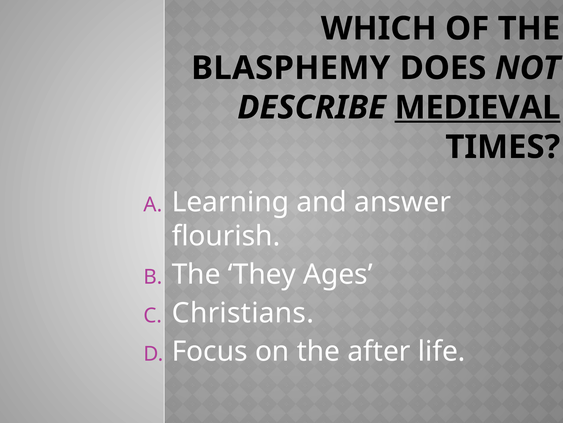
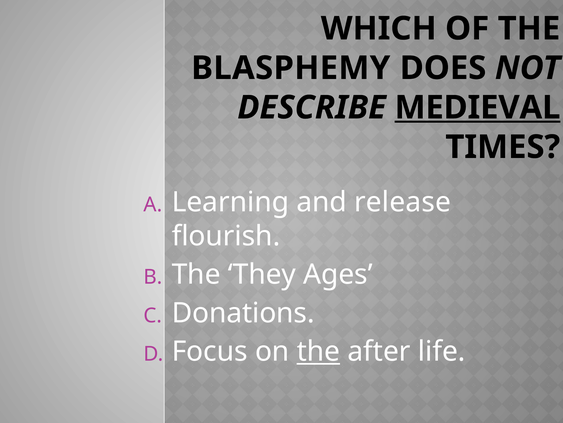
answer: answer -> release (403, 202)
Christians: Christians -> Donations (243, 313)
the underline: none -> present (318, 351)
